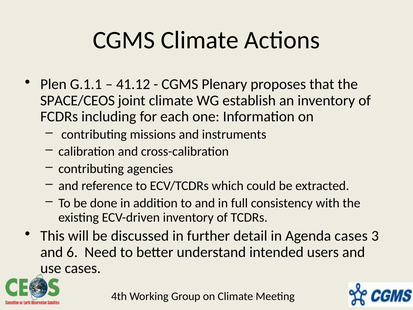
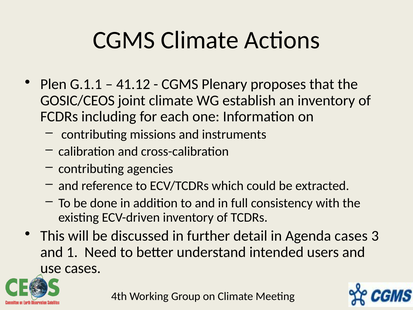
SPACE/CEOS: SPACE/CEOS -> GOSIC/CEOS (77, 100)
6: 6 -> 1 (72, 252)
